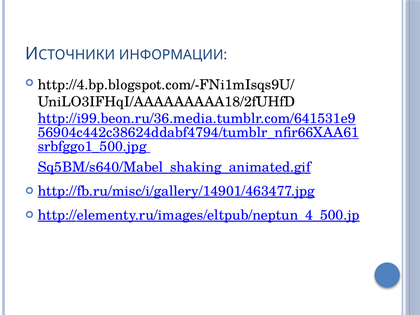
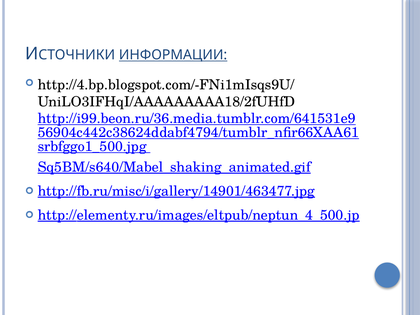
ИНФОРМАЦИИ underline: none -> present (173, 55)
